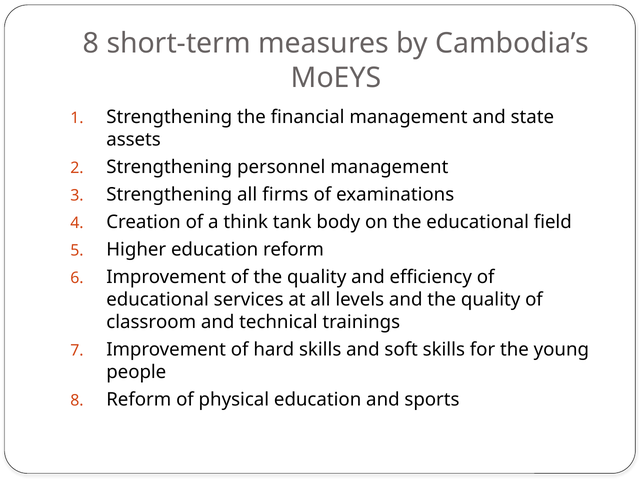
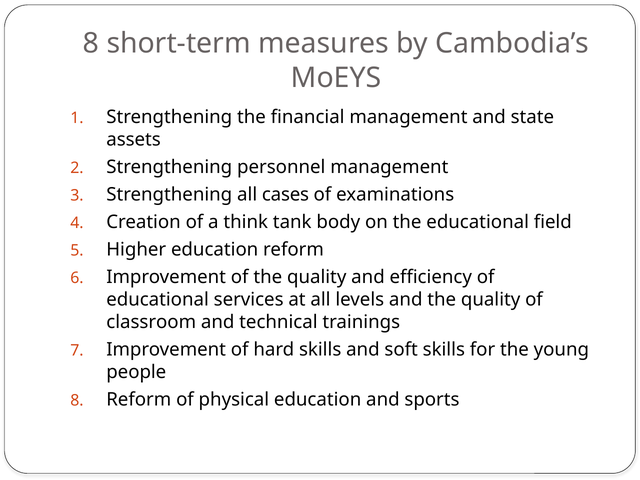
firms: firms -> cases (286, 195)
